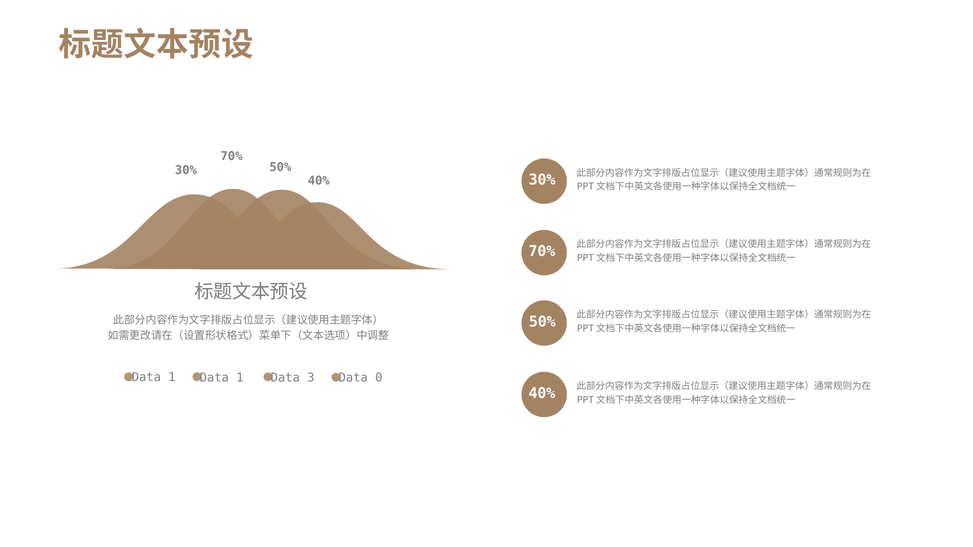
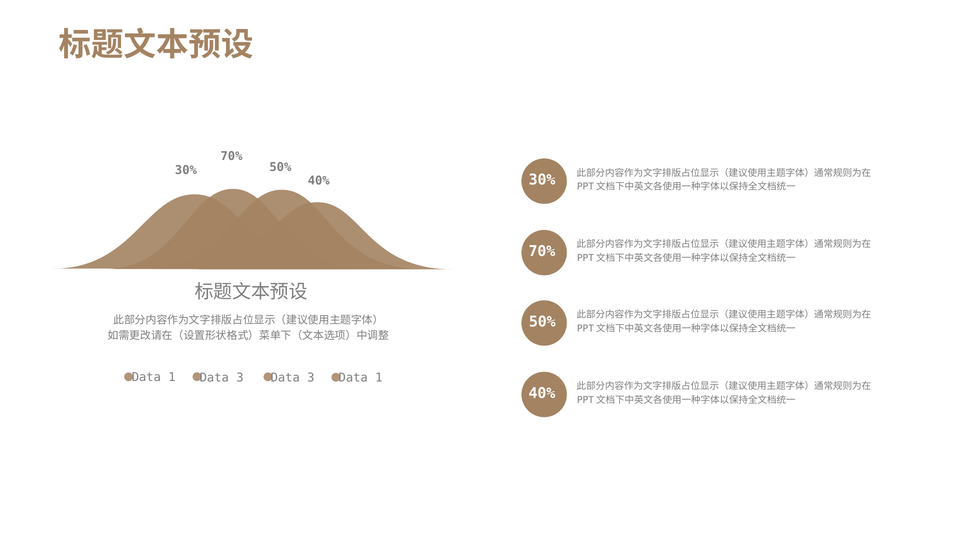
1: 1 -> 3 (240, 378)
3 Data 0: 0 -> 1 (379, 378)
